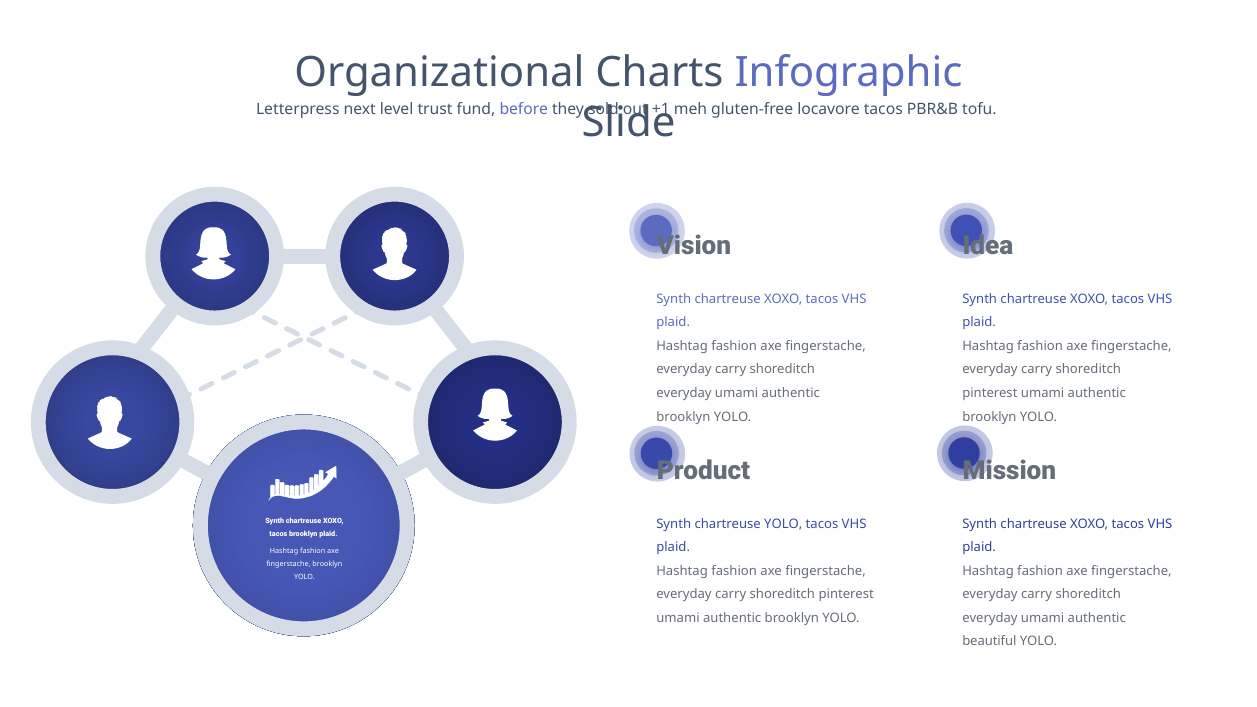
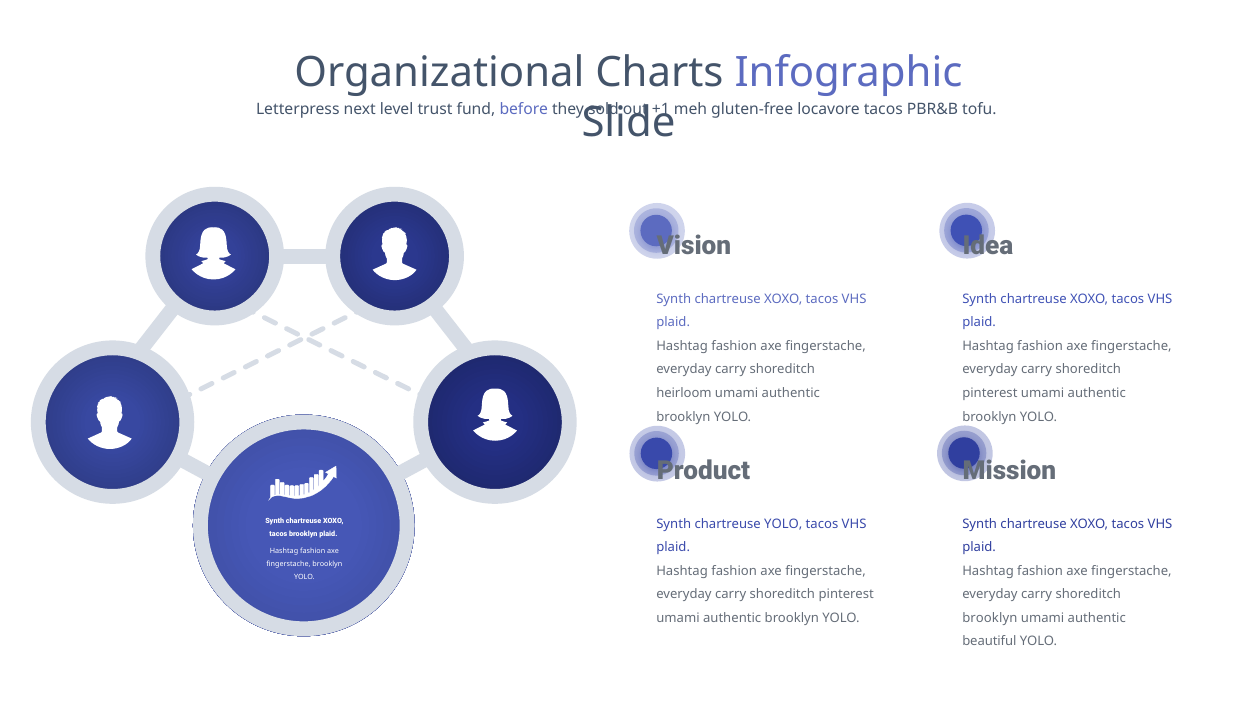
everyday: everyday -> heirloom (684, 393)
everyday: everyday -> brooklyn (990, 618)
